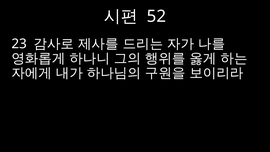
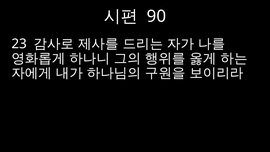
52: 52 -> 90 (156, 16)
